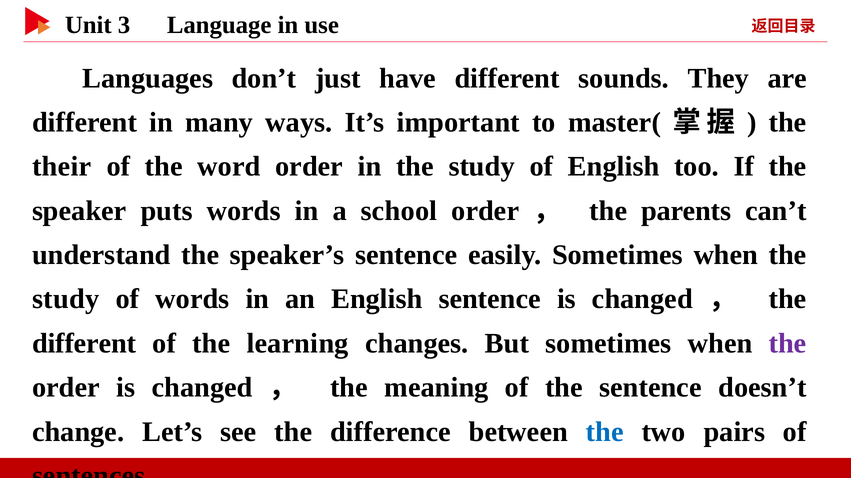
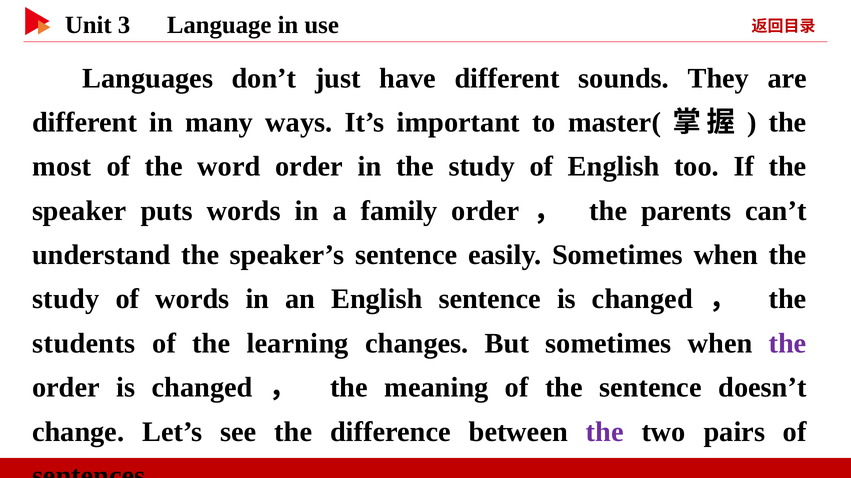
their: their -> most (62, 167)
school: school -> family (399, 211)
different: different -> students (84, 344)
the colour: blue -> purple (605, 432)
